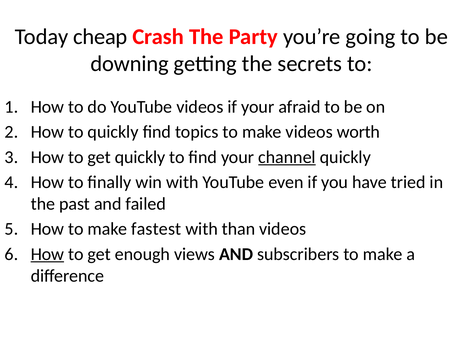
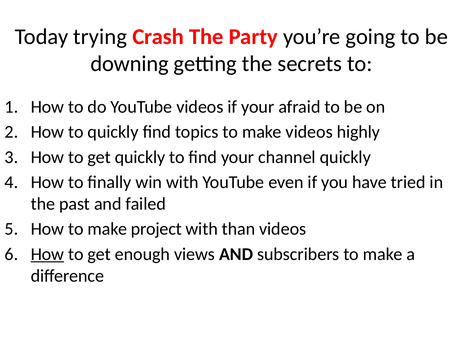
cheap: cheap -> trying (100, 37)
worth: worth -> highly (358, 132)
channel underline: present -> none (287, 157)
fastest: fastest -> project (156, 229)
